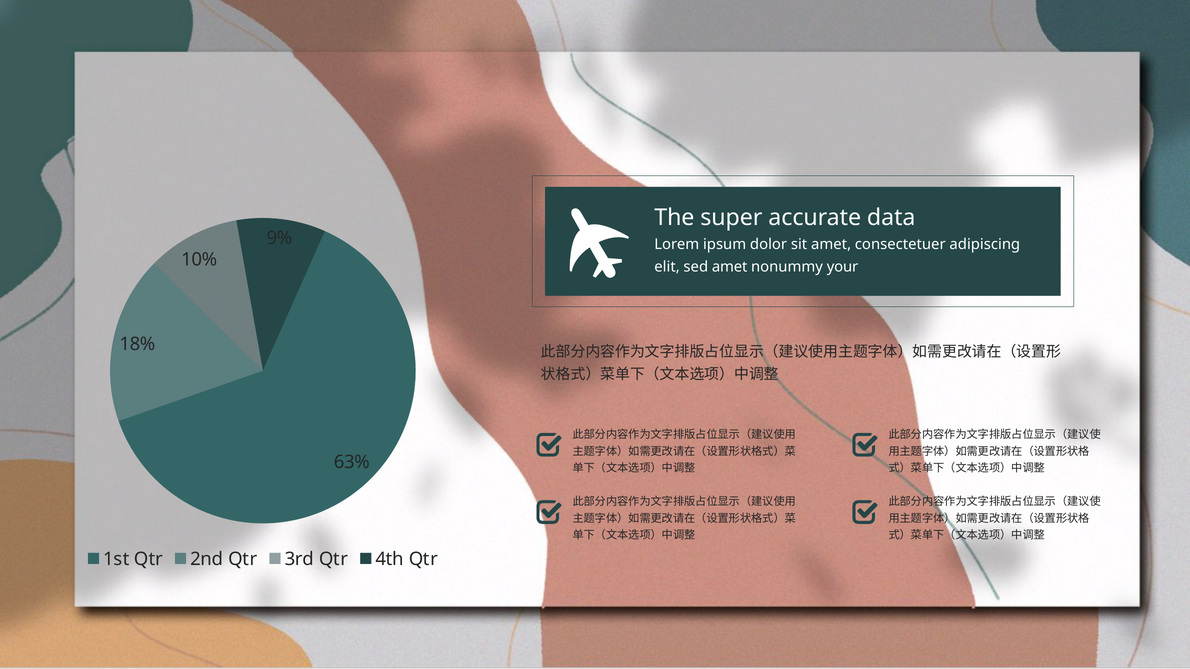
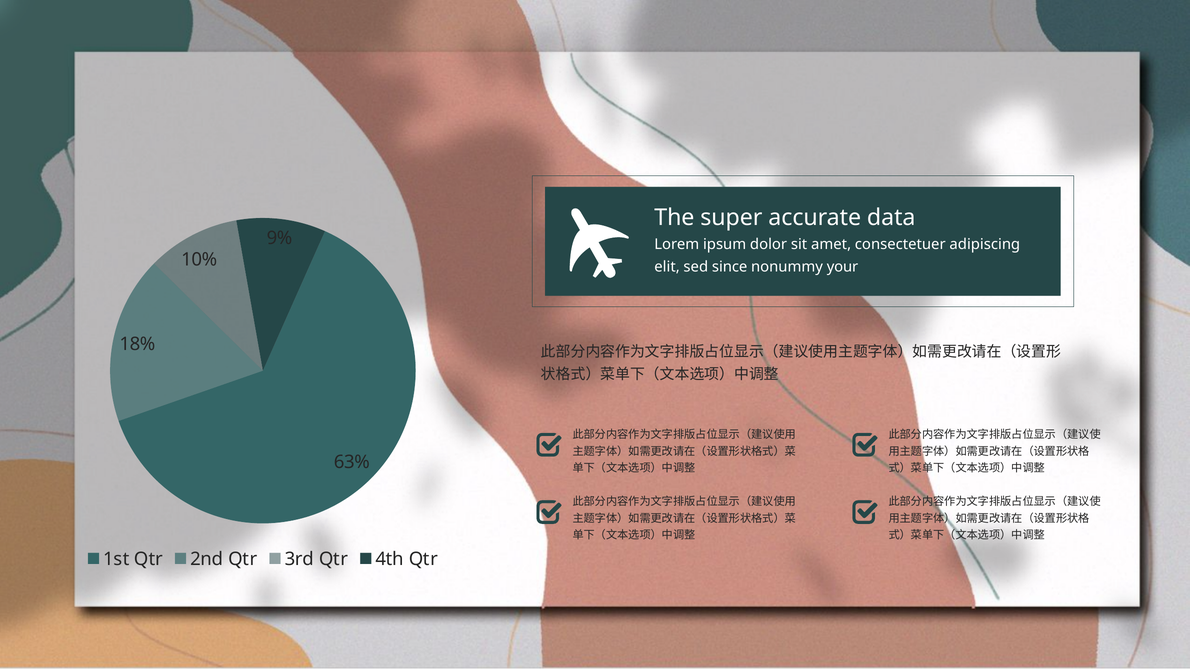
sed amet: amet -> since (730, 267)
